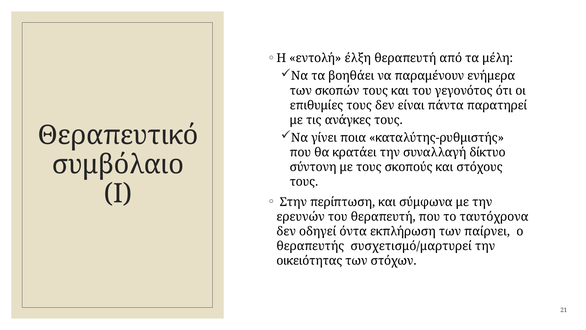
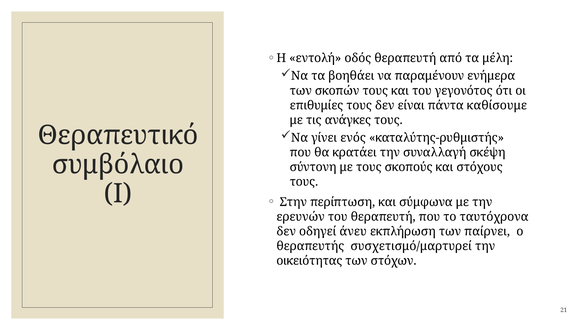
έλξη: έλξη -> οδός (358, 58)
παρατηρεί: παρατηρεί -> καθίσουμε (497, 105)
ποια: ποια -> ενός (353, 138)
δίκτυο: δίκτυο -> σκέψη (487, 152)
όντα: όντα -> άνευ (353, 231)
